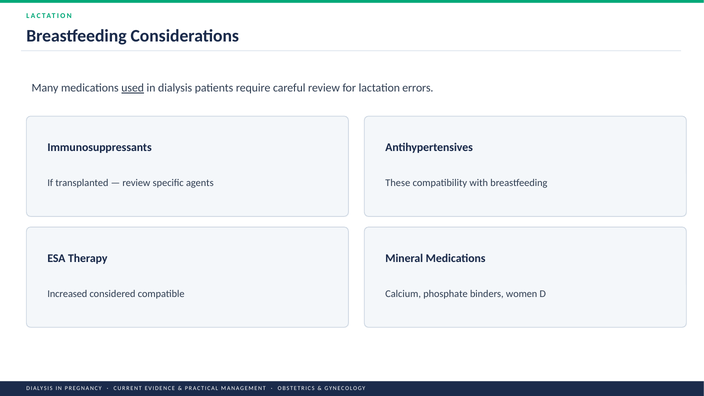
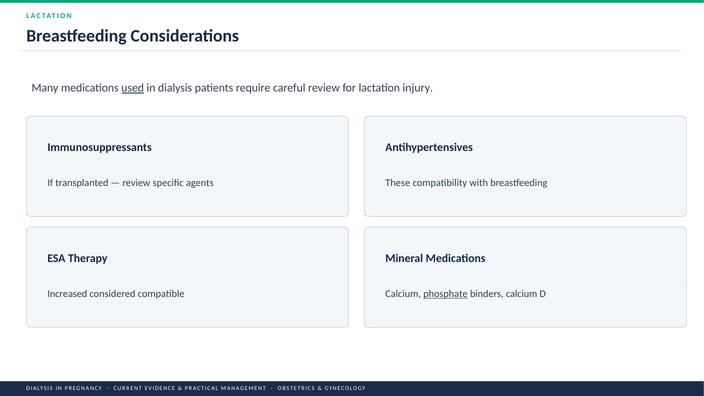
errors: errors -> injury (418, 88)
phosphate underline: none -> present (445, 294)
binders women: women -> calcium (522, 294)
